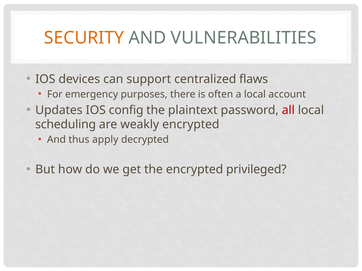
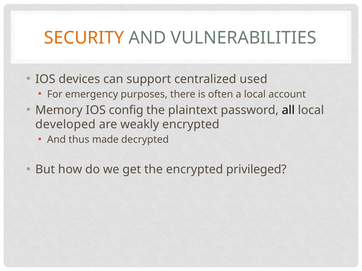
flaws: flaws -> used (254, 79)
Updates: Updates -> Memory (59, 110)
all colour: red -> black (288, 110)
scheduling: scheduling -> developed (65, 125)
apply: apply -> made (105, 140)
